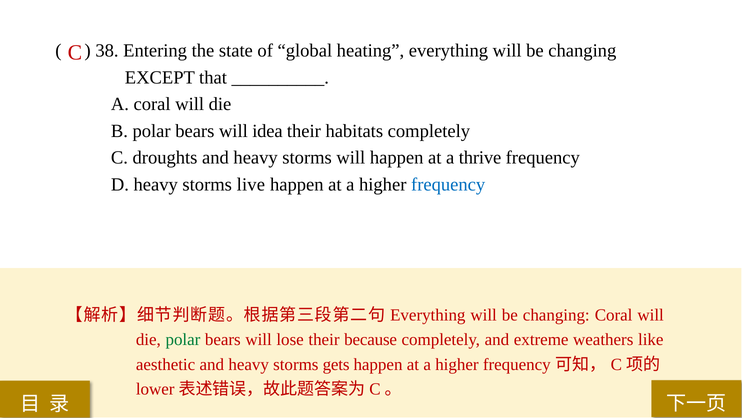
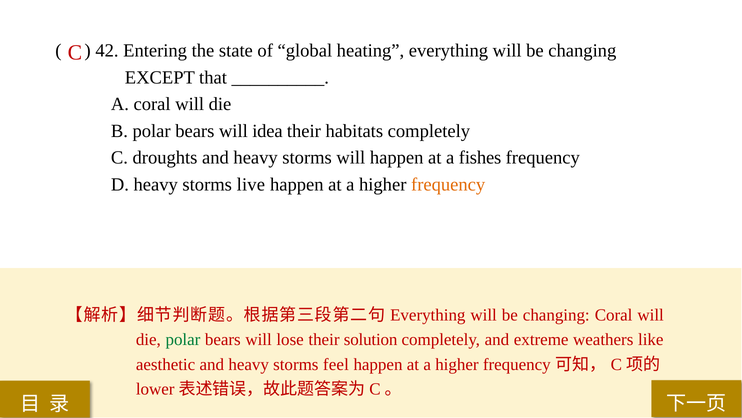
38: 38 -> 42 (107, 51)
thrive: thrive -> fishes (480, 158)
frequency colour: blue -> orange (448, 184)
because: because -> solution (371, 339)
gets: gets -> feel (336, 364)
